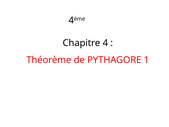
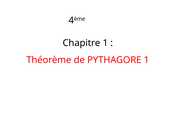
Chapitre 4: 4 -> 1 (105, 43)
